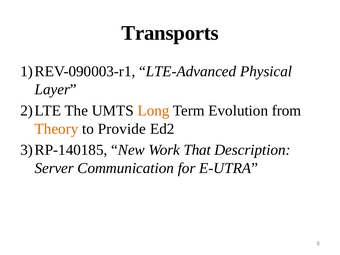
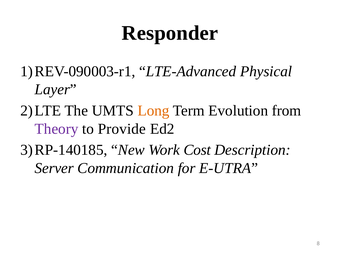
Transports: Transports -> Responder (170, 33)
Theory colour: orange -> purple (57, 129)
That: That -> Cost (197, 150)
